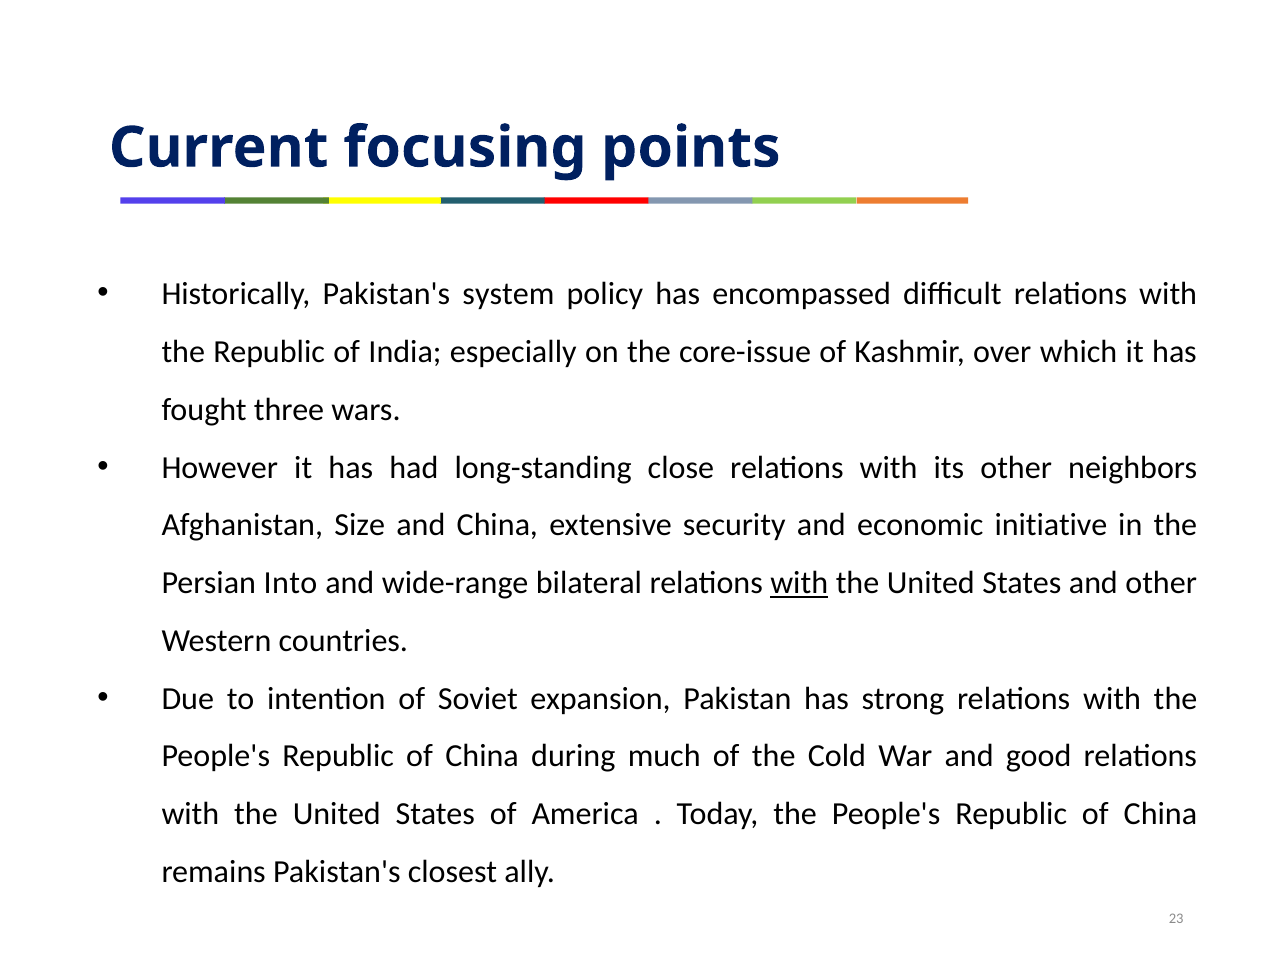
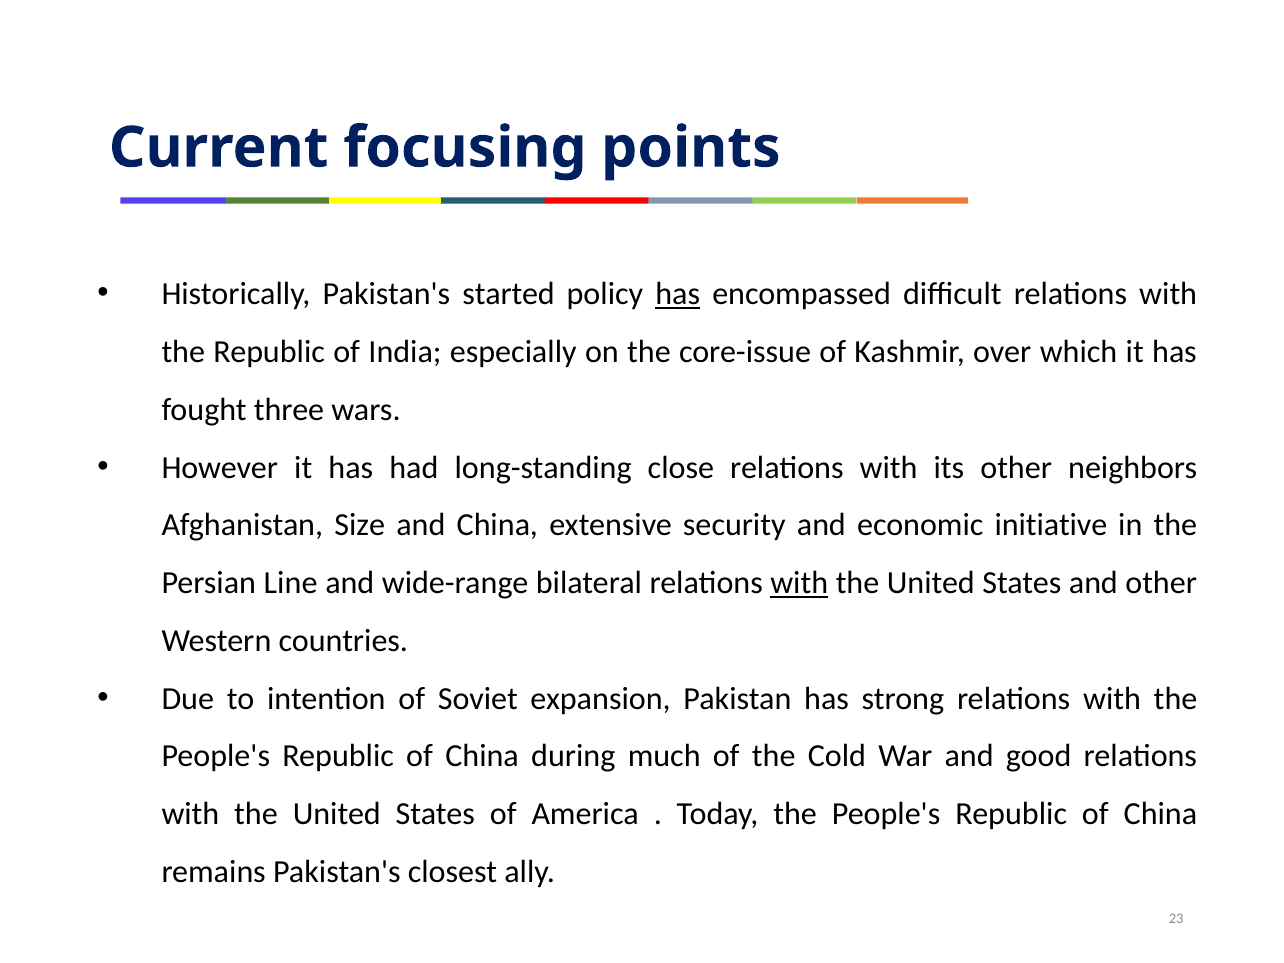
system: system -> started (509, 294)
has underline: none -> present (678, 294)
Into: Into -> Line (291, 583)
